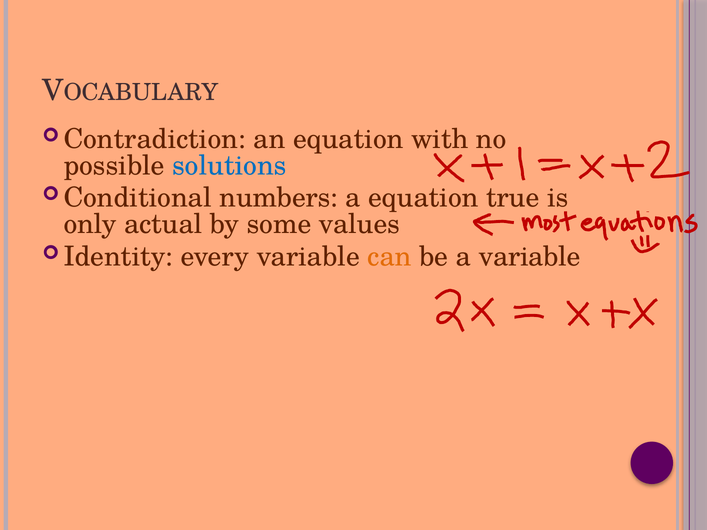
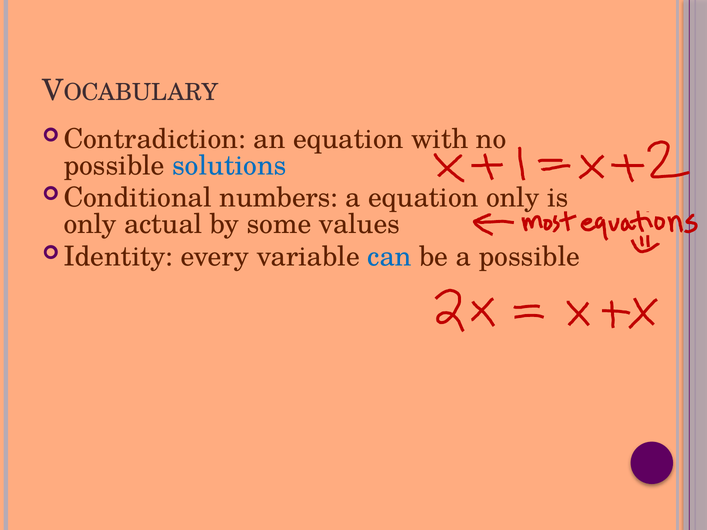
equation true: true -> only (513, 198)
can colour: orange -> blue (389, 257)
a variable: variable -> possible (529, 257)
